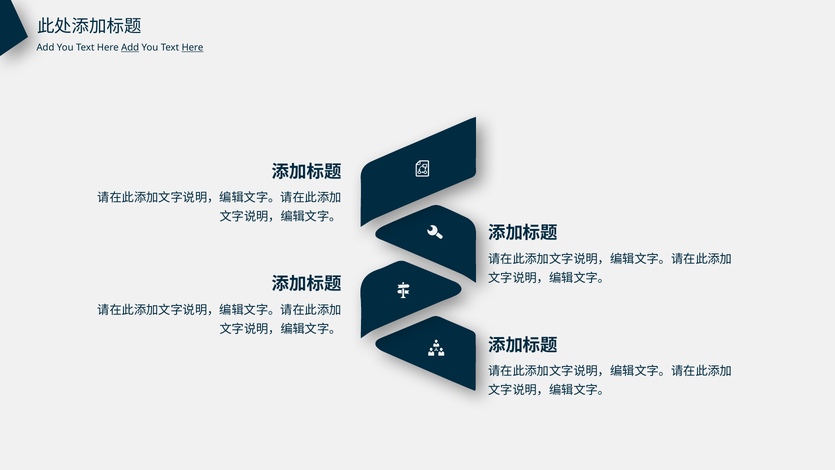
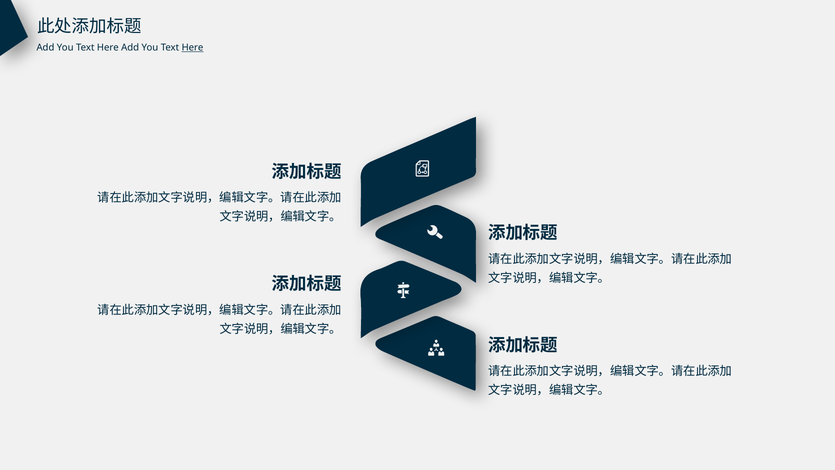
Add underline: present -> none (130, 48)
